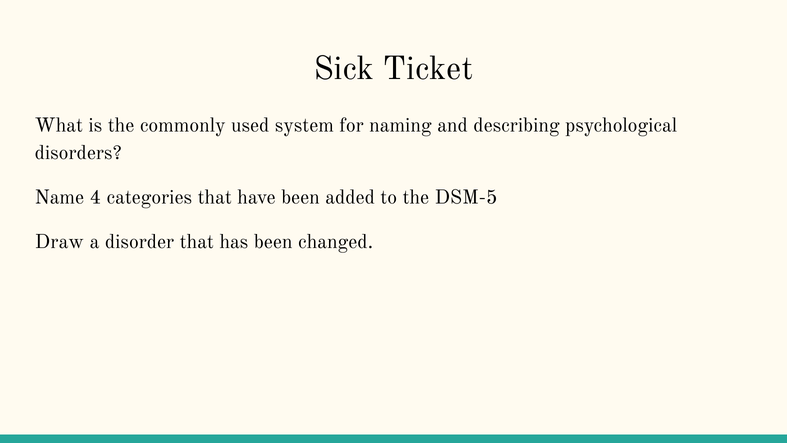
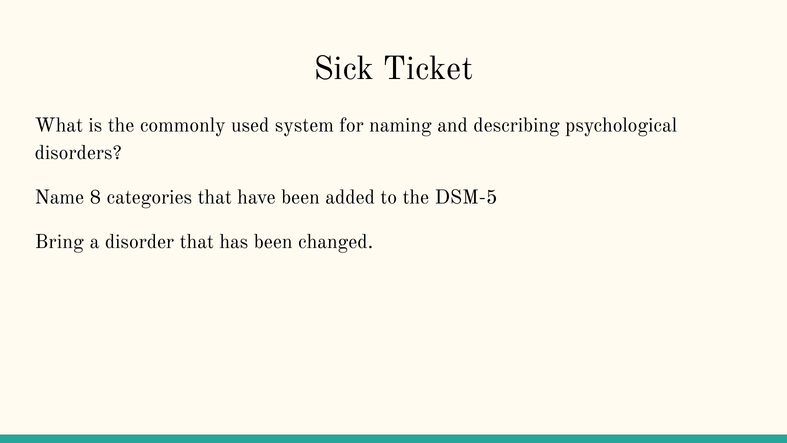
4: 4 -> 8 (95, 197)
Draw: Draw -> Bring (59, 242)
